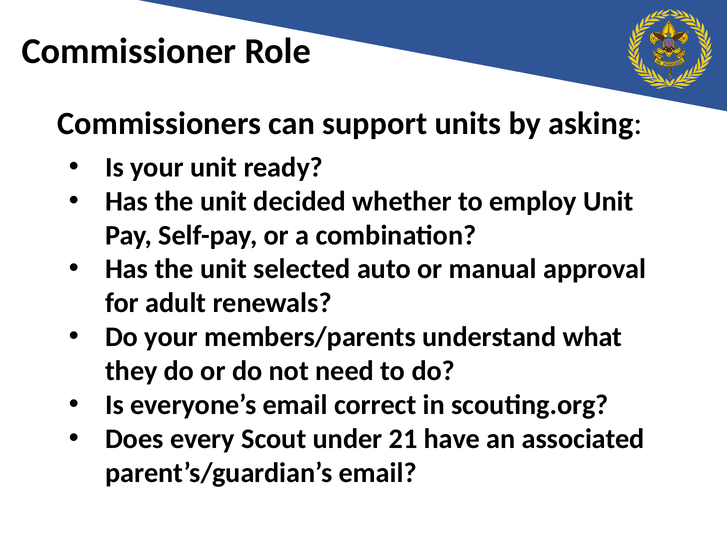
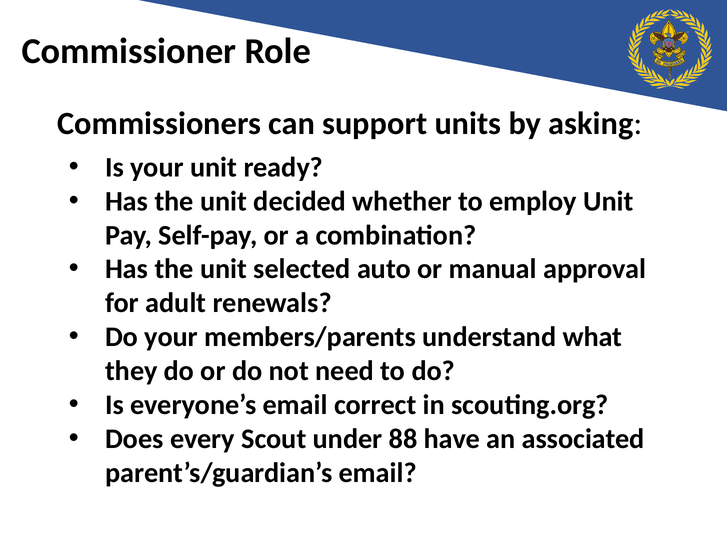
21: 21 -> 88 (403, 439)
